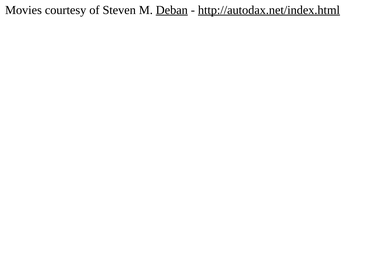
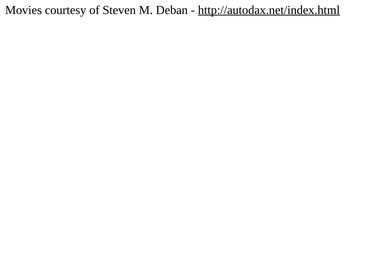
Deban underline: present -> none (172, 10)
